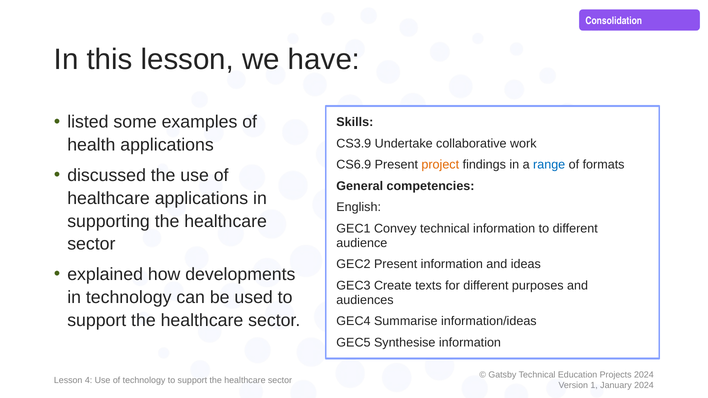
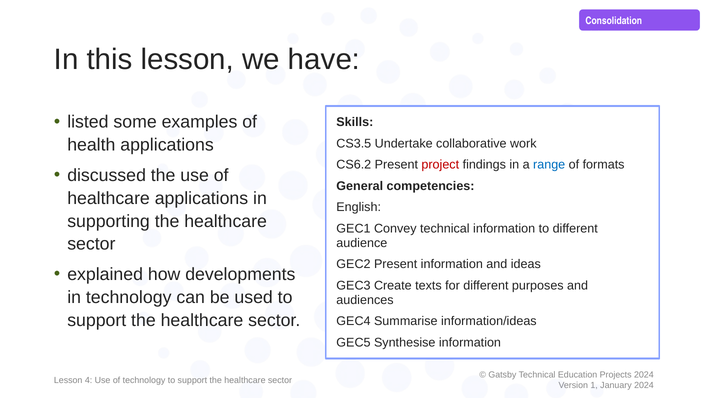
CS3.9: CS3.9 -> CS3.5 (354, 144)
CS6.9: CS6.9 -> CS6.2 (354, 165)
project colour: orange -> red (440, 165)
